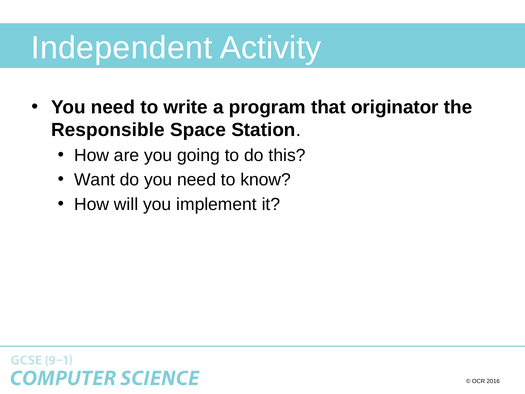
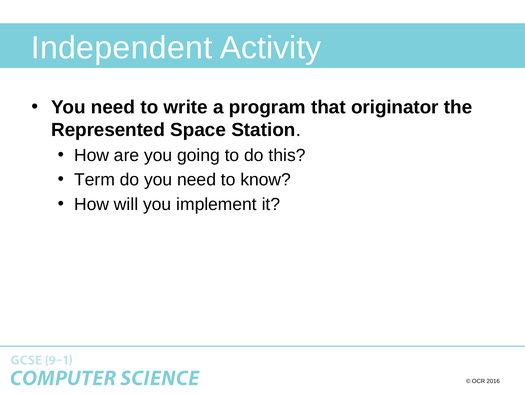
Responsible: Responsible -> Represented (108, 130)
Want: Want -> Term (95, 180)
